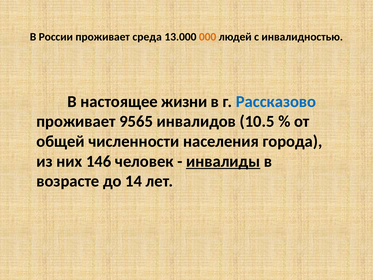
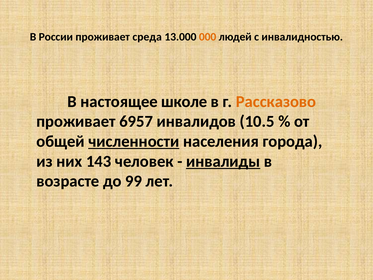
жизни: жизни -> школе (184, 101)
Рассказово colour: blue -> orange (276, 101)
9565: 9565 -> 6957 (136, 121)
численности underline: none -> present (134, 141)
146: 146 -> 143 (99, 161)
14: 14 -> 99 (134, 181)
